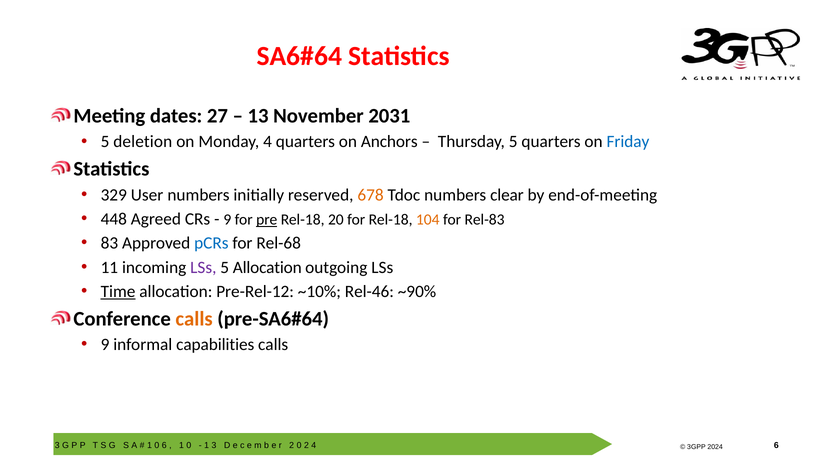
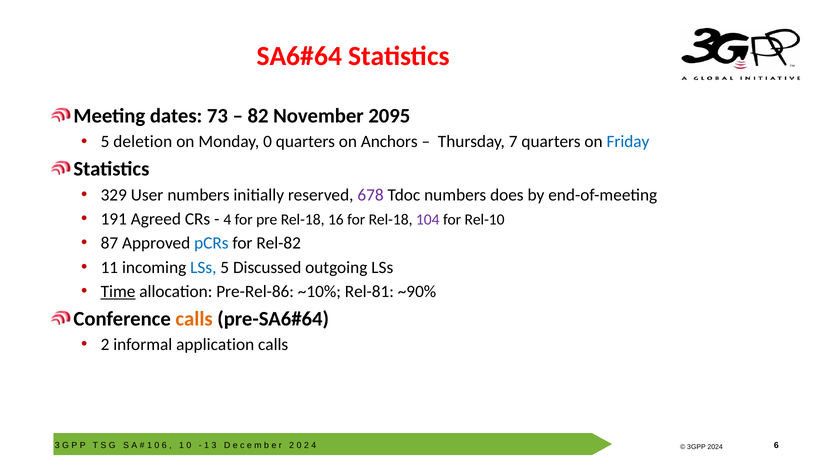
27: 27 -> 73 (217, 116)
13: 13 -> 82 (258, 116)
2031: 2031 -> 2095 (389, 116)
Monday 4: 4 -> 0 (268, 142)
Thursday 5: 5 -> 7 (513, 142)
678 colour: orange -> purple (371, 195)
clear: clear -> does (507, 195)
448: 448 -> 191 (114, 219)
9: 9 -> 4 (227, 220)
pre underline: present -> none (267, 220)
20: 20 -> 16 (336, 220)
104 colour: orange -> purple (428, 220)
Rel-83: Rel-83 -> Rel-10 (485, 220)
83: 83 -> 87 (109, 243)
Rel-68: Rel-68 -> Rel-82 (279, 243)
LSs colour: purple -> blue (203, 267)
5 Allocation: Allocation -> Discussed (267, 267)
Pre-Rel-12: Pre-Rel-12 -> Pre-Rel-86 (255, 291)
Rel-46: Rel-46 -> Rel-81 (369, 291)
9: 9 -> 2 (105, 345)
capabilities: capabilities -> application (215, 345)
